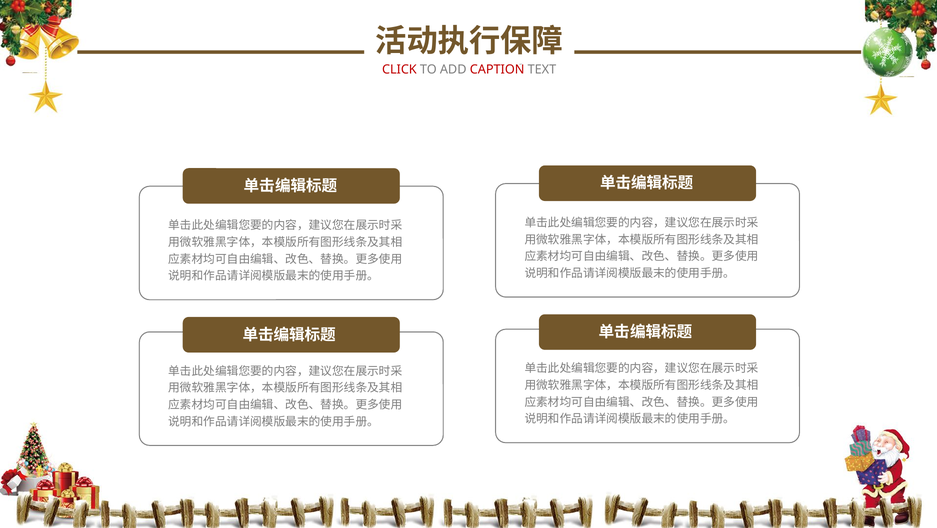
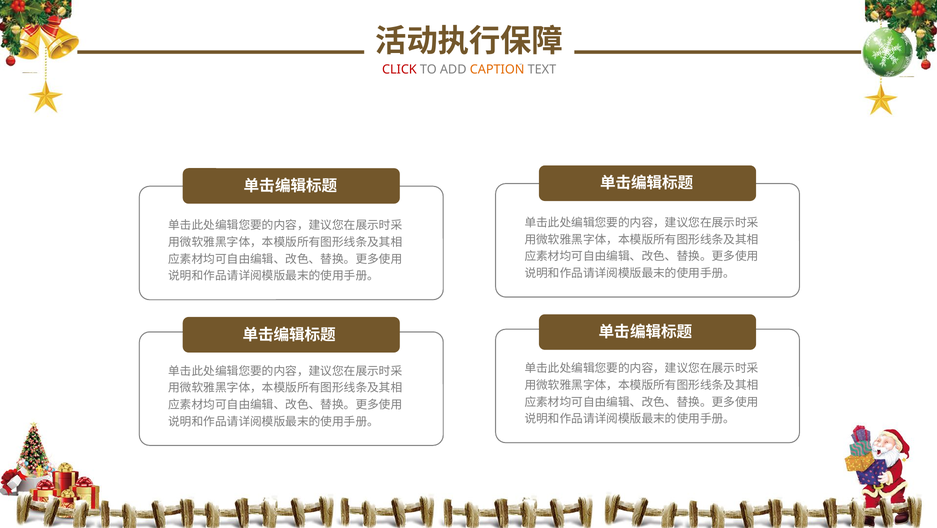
CAPTION colour: red -> orange (497, 70)
